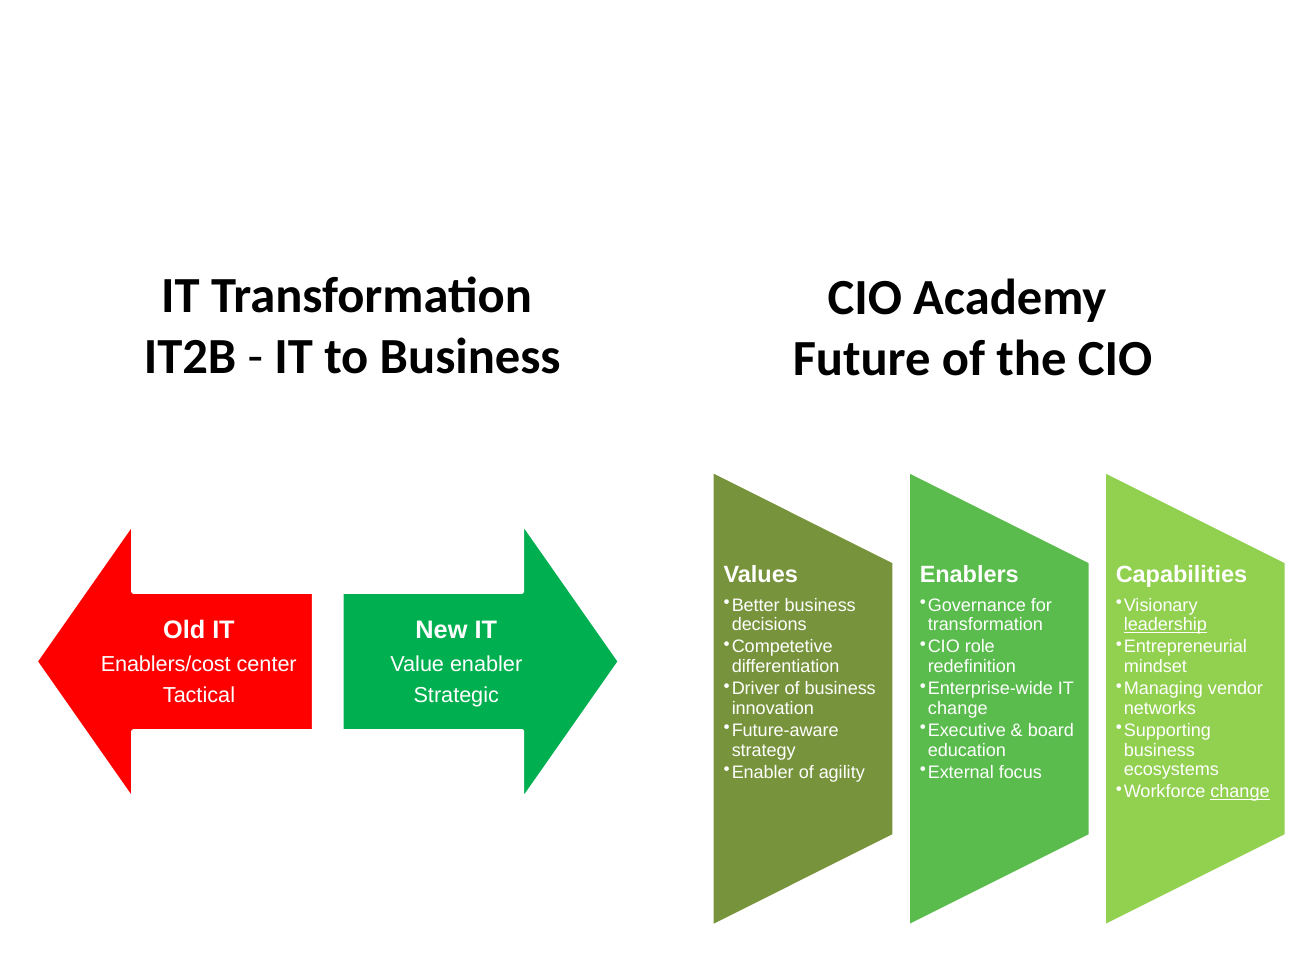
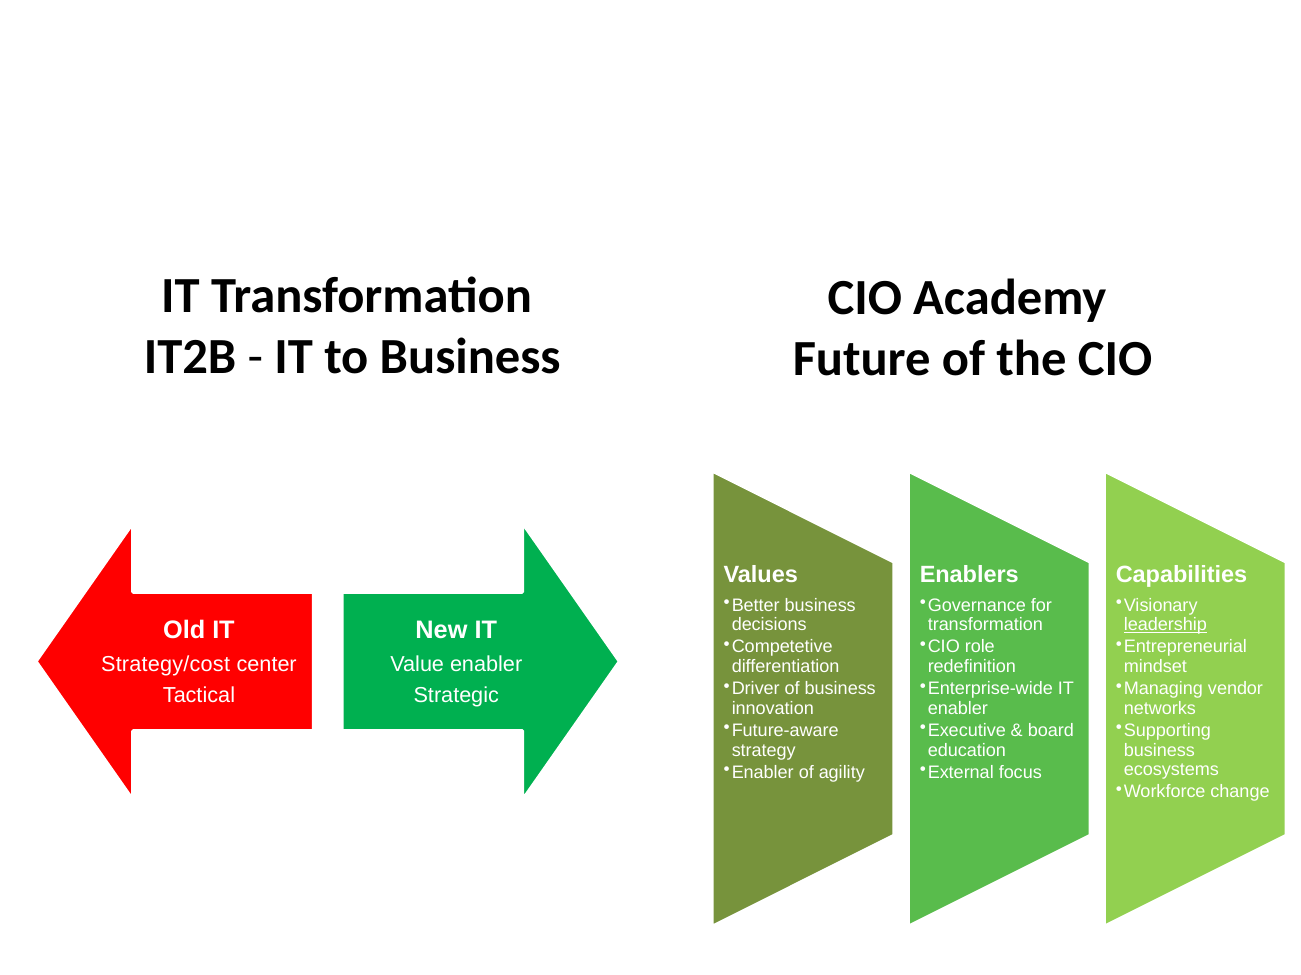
Enablers/cost: Enablers/cost -> Strategy/cost (166, 664)
change: change -> enabler (958, 709)
change underline: present -> none (1240, 793)
